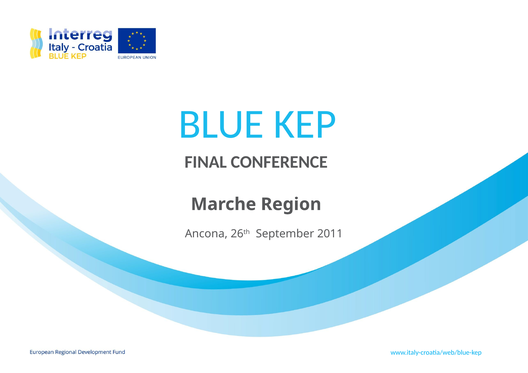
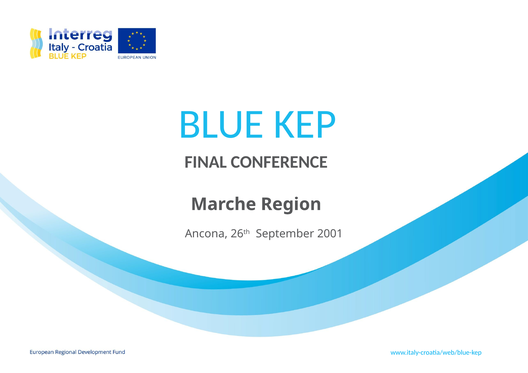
2011: 2011 -> 2001 (330, 234)
